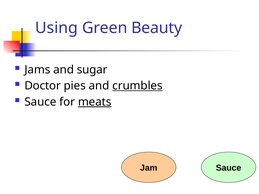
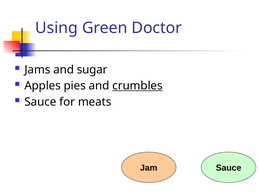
Beauty: Beauty -> Doctor (157, 28)
Doctor: Doctor -> Apples (43, 86)
meats underline: present -> none (95, 102)
